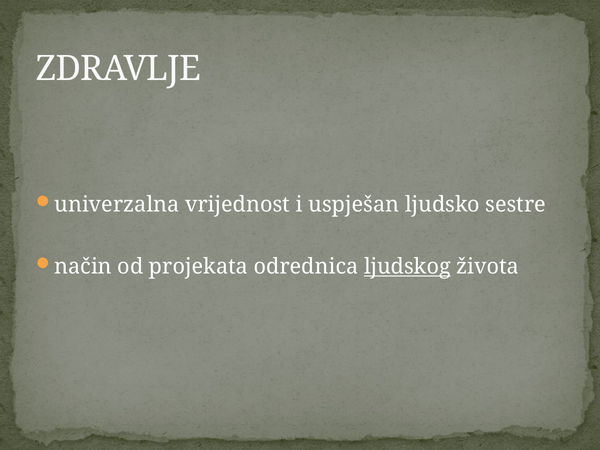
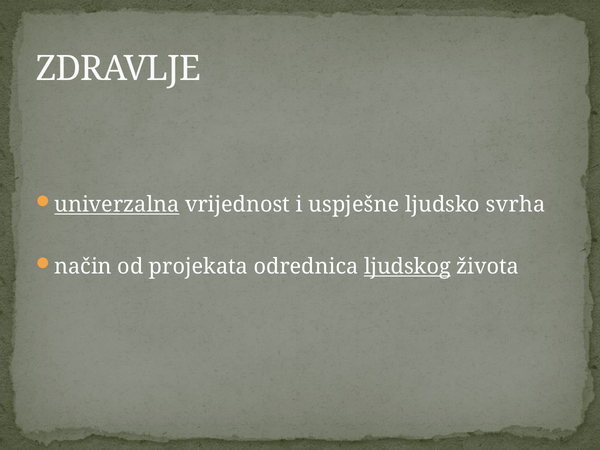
univerzalna underline: none -> present (117, 205)
uspješan: uspješan -> uspješne (354, 205)
sestre: sestre -> svrha (516, 205)
